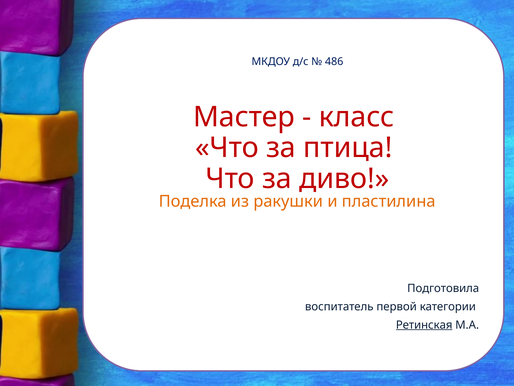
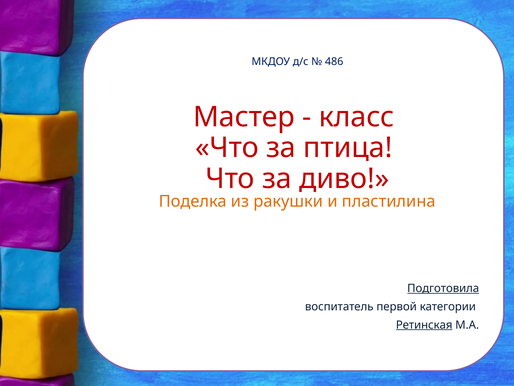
Подготовила underline: none -> present (443, 288)
